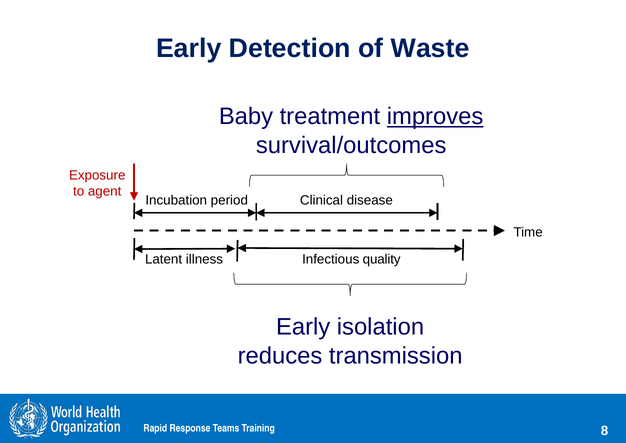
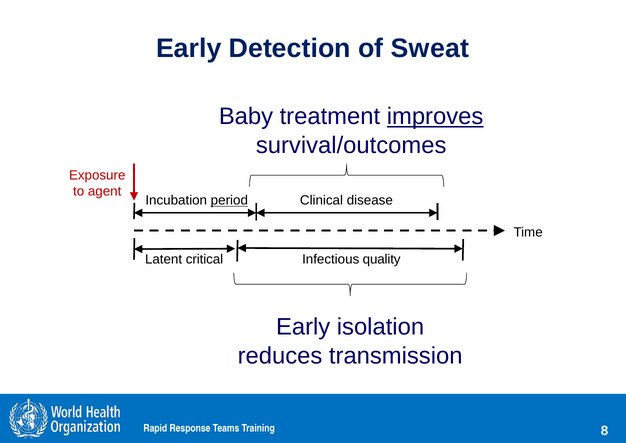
Waste: Waste -> Sweat (430, 48)
period underline: none -> present (229, 200)
illness: illness -> critical (205, 259)
